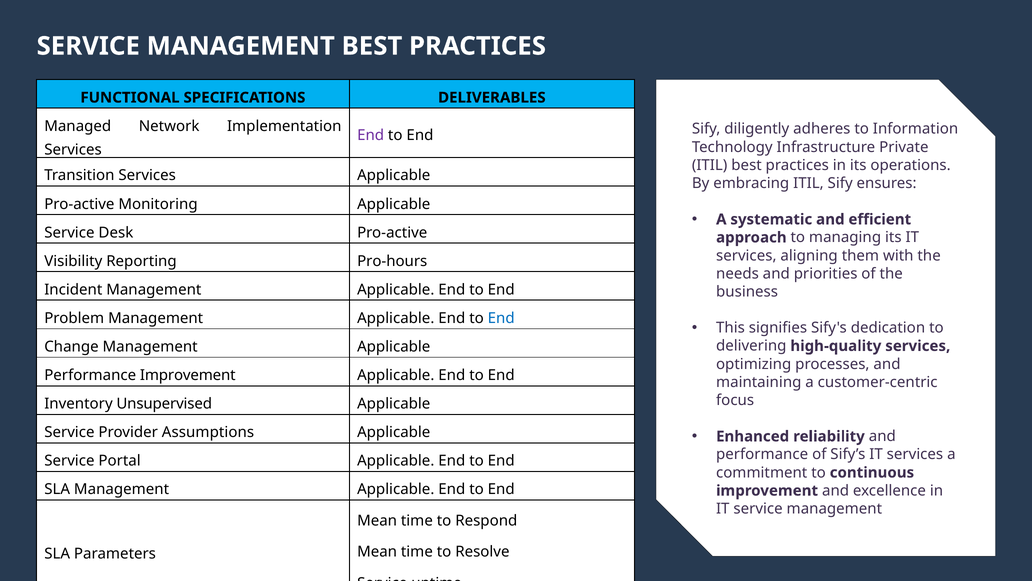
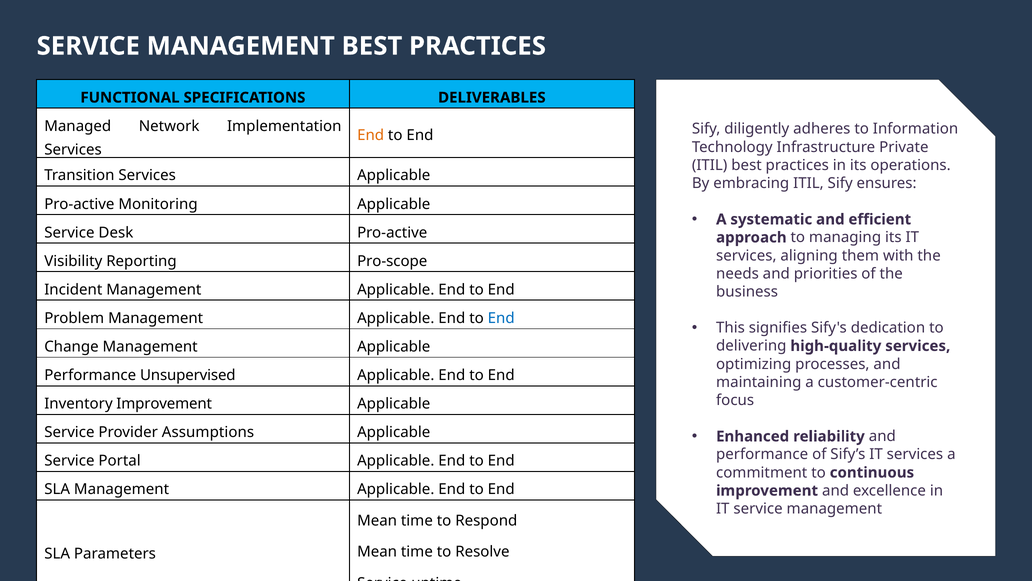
End colour: purple -> orange (371, 135)
Pro-hours: Pro-hours -> Pro-scope (392, 261)
Performance Improvement: Improvement -> Unsupervised (188, 375)
Inventory Unsupervised: Unsupervised -> Improvement (164, 404)
